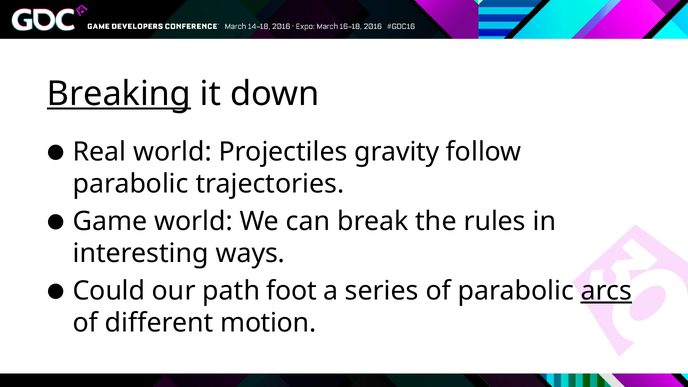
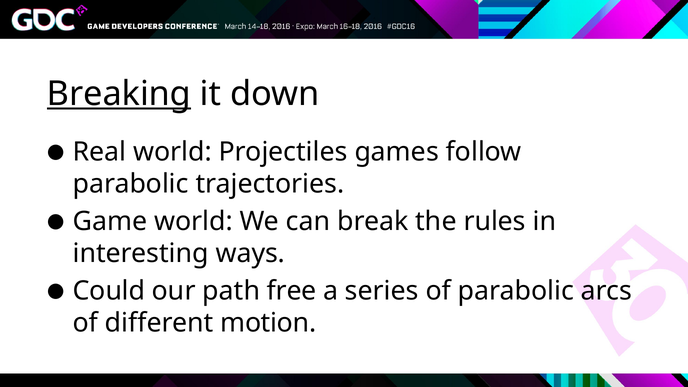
gravity: gravity -> games (397, 152)
foot: foot -> free (292, 291)
arcs underline: present -> none (606, 291)
